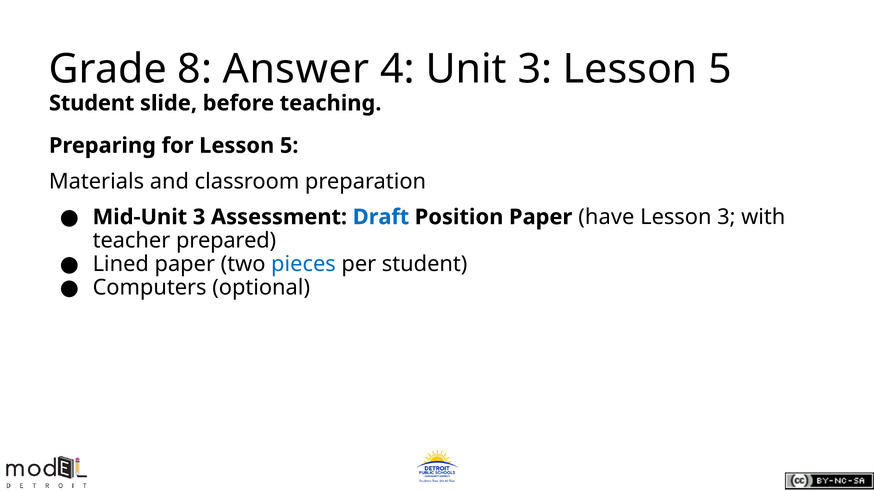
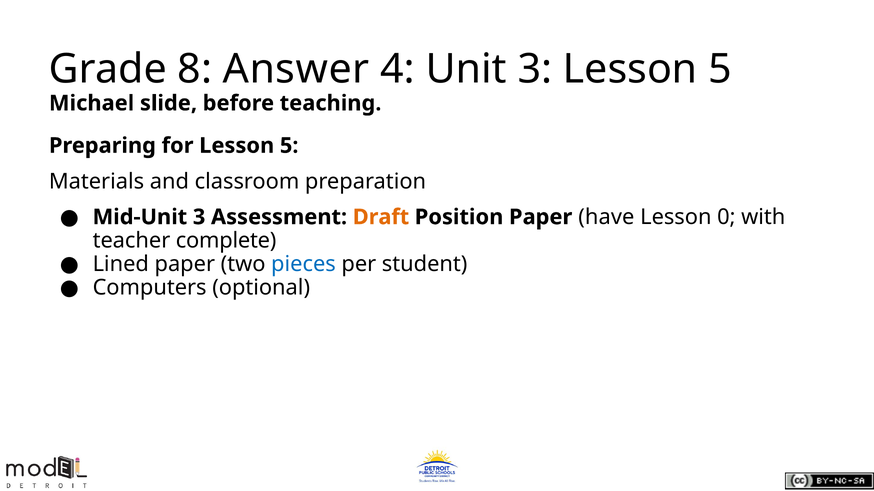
Student: Student -> Michael (92, 103)
Draft colour: blue -> orange (381, 217)
Lesson 3: 3 -> 0 (726, 217)
prepared: prepared -> complete (226, 241)
